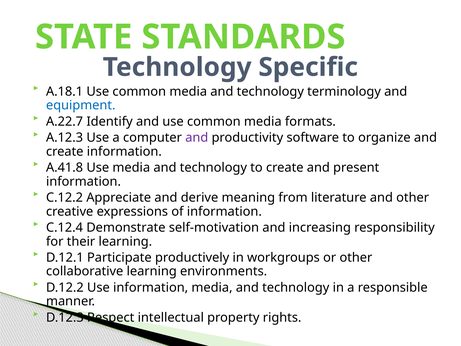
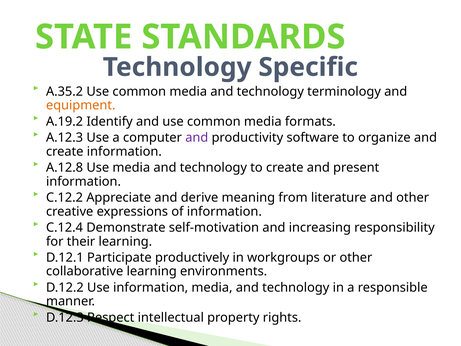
A.18.1: A.18.1 -> A.35.2 (65, 92)
equipment colour: blue -> orange (81, 105)
A.22.7: A.22.7 -> A.19.2 (65, 121)
A.41.8: A.41.8 -> A.12.8 (65, 168)
